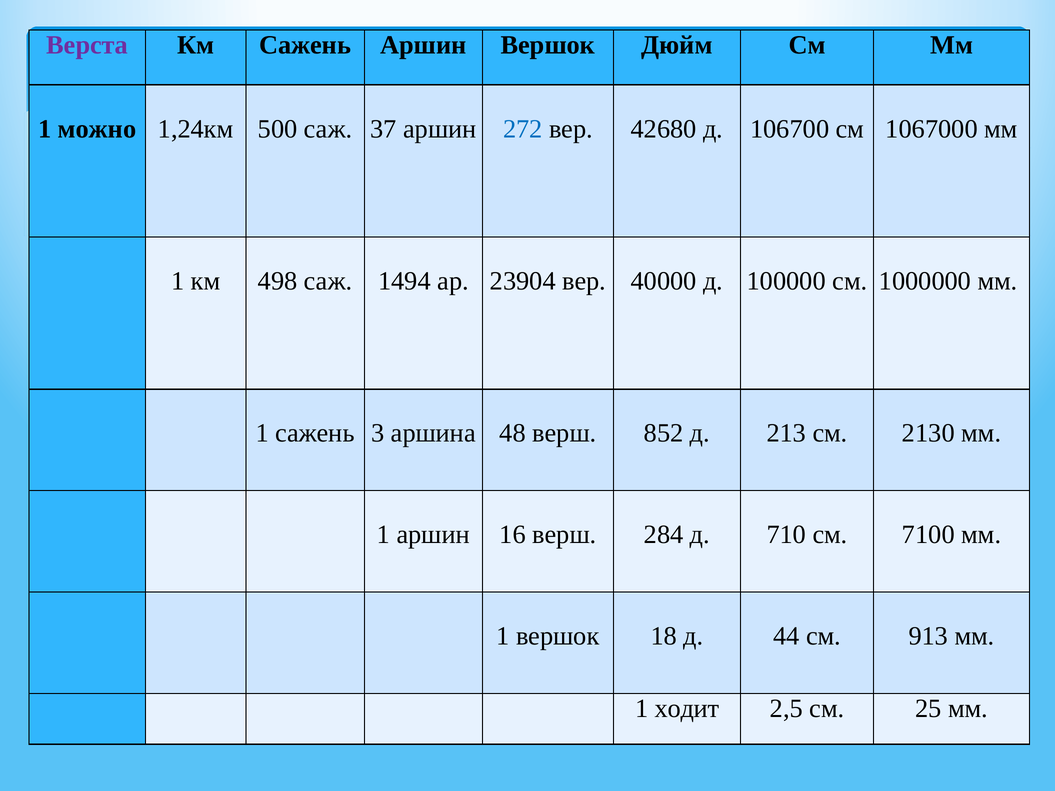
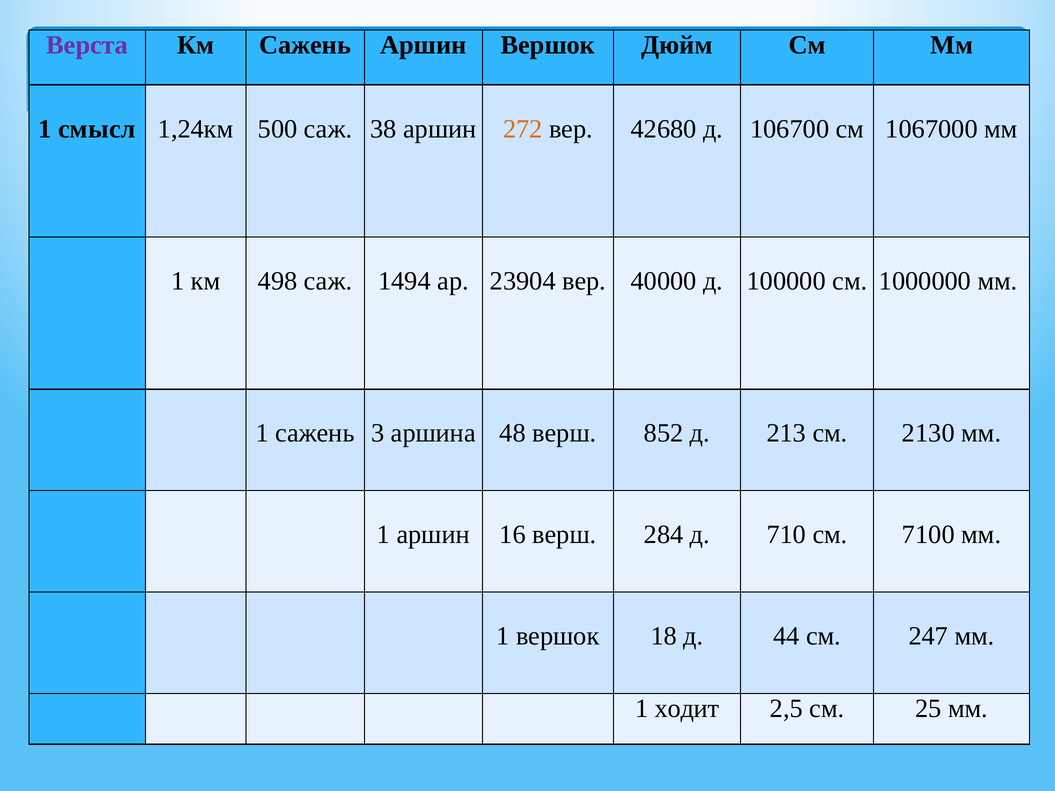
можно: можно -> смысл (97, 129)
37: 37 -> 38 (383, 129)
272 colour: blue -> orange (523, 129)
913: 913 -> 247 (928, 636)
